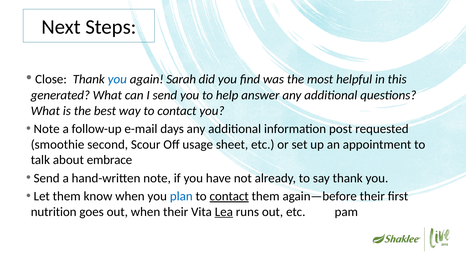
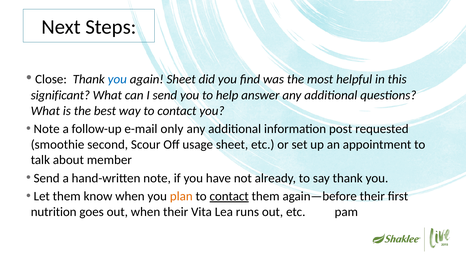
again Sarah: Sarah -> Sheet (181, 79)
generated: generated -> significant (60, 95)
days: days -> only (172, 129)
embrace: embrace -> member (109, 160)
plan colour: blue -> orange (181, 196)
Lea underline: present -> none (224, 212)
